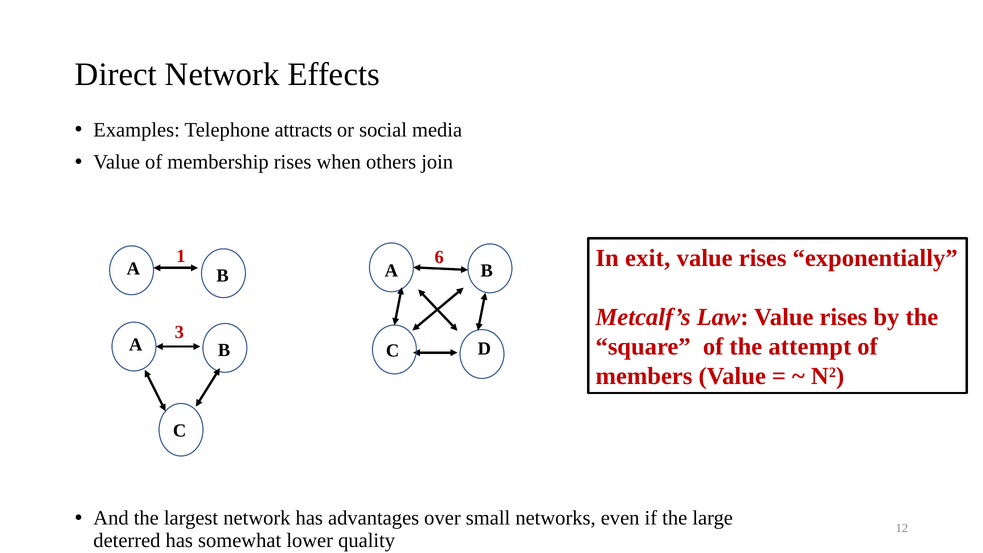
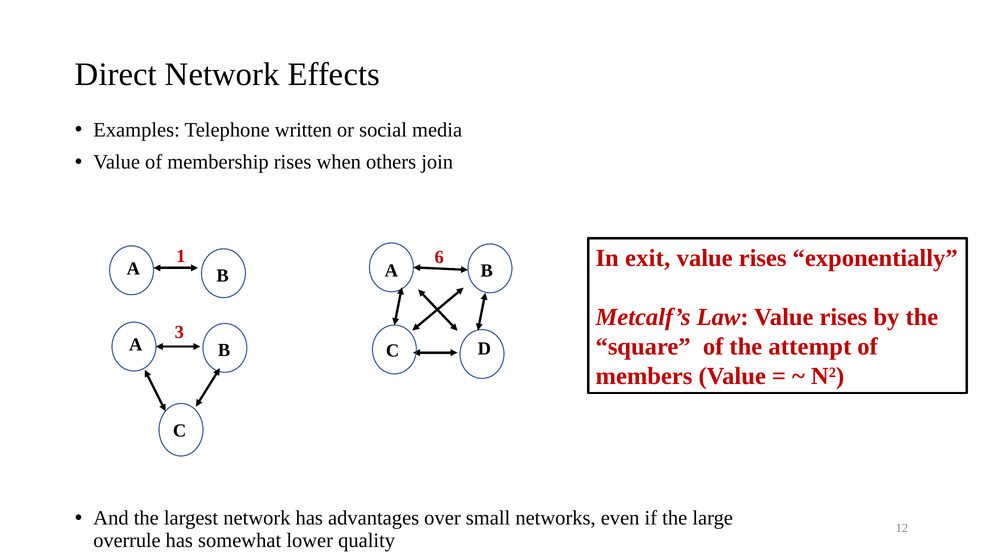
attracts: attracts -> written (303, 130)
deterred: deterred -> overrule (127, 540)
